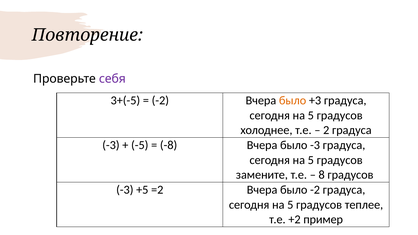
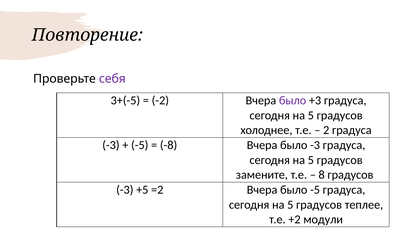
было colour: orange -> purple (293, 101)
было -2: -2 -> -5 (315, 190)
пример: пример -> модули (323, 220)
